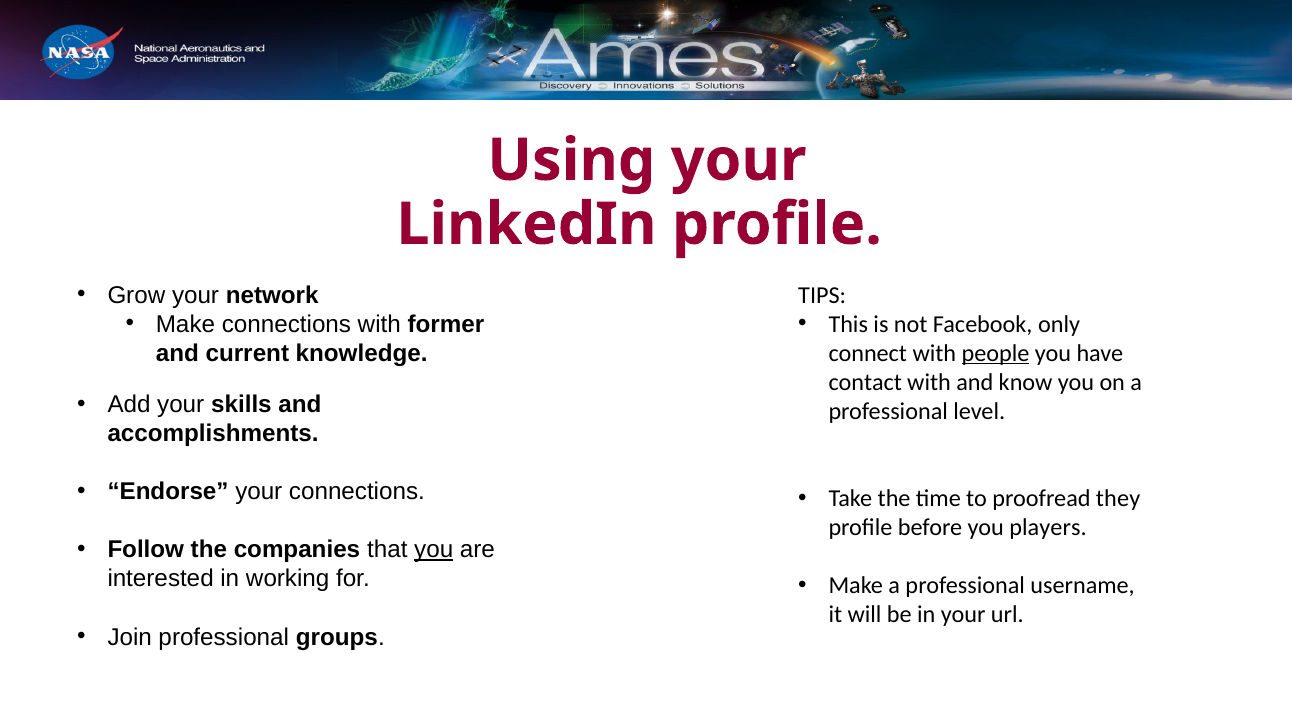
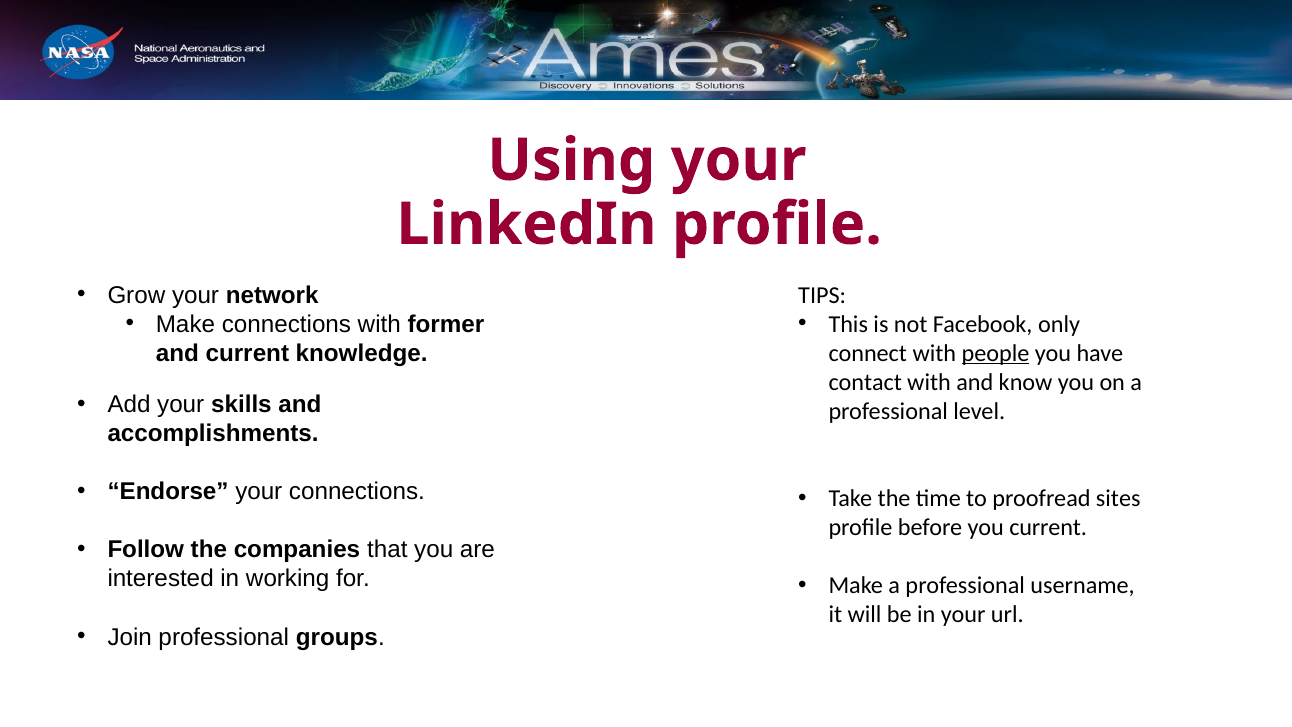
they: they -> sites (1118, 498)
you players: players -> current (1048, 528)
you underline: present -> none (434, 550)
